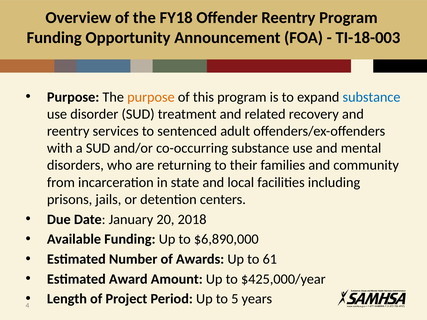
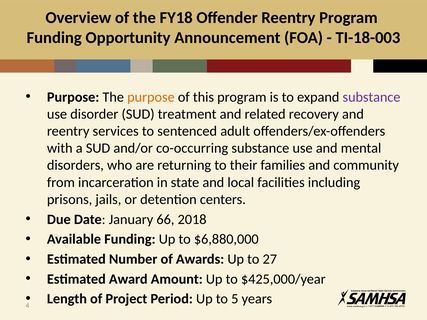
substance colour: blue -> purple (372, 97)
20: 20 -> 66 (165, 219)
$6,890,000: $6,890,000 -> $6,880,000 (226, 239)
61: 61 -> 27 (270, 259)
